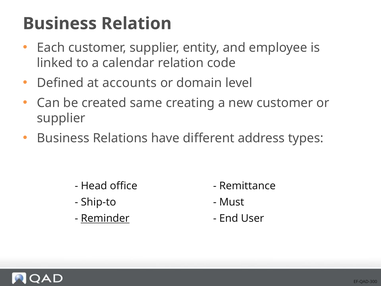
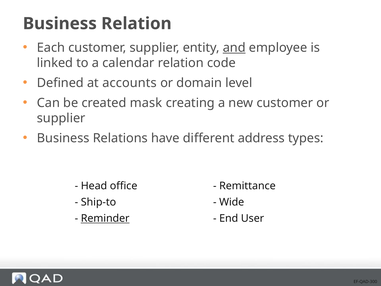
and underline: none -> present (234, 48)
same: same -> mask (146, 103)
Must: Must -> Wide (232, 202)
